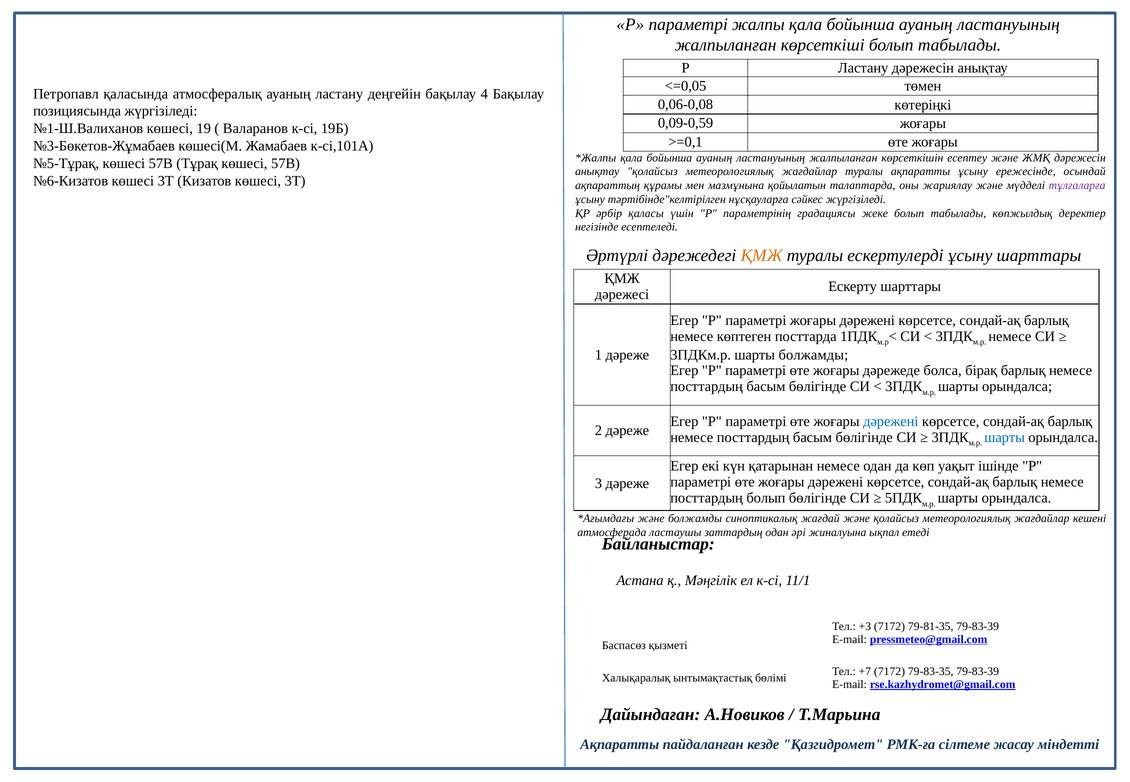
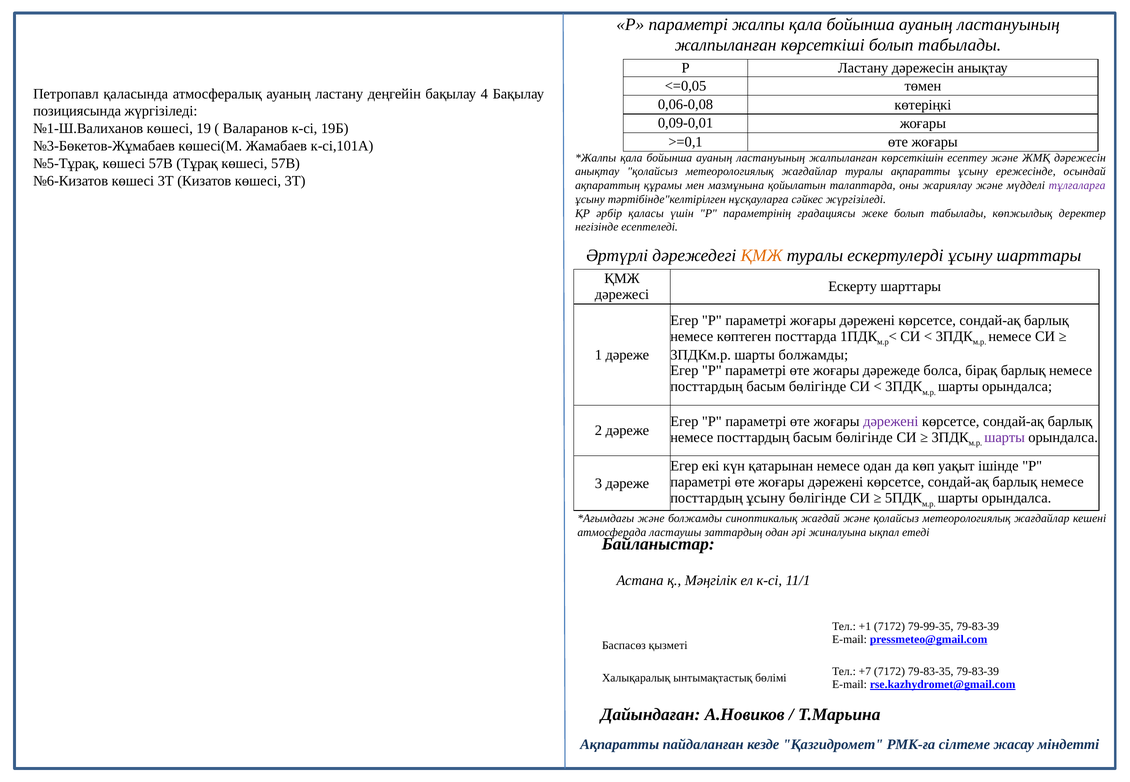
0,09-0,59: 0,09-0,59 -> 0,09-0,01 (686, 123)
дәрежені colour: blue -> purple (891, 422)
шарты colour: blue -> purple (1005, 438)
посттардың болып: болып -> ұсыну (766, 498)
+3: +3 -> +1 (865, 627)
79-81-35: 79-81-35 -> 79-99-35 (931, 627)
